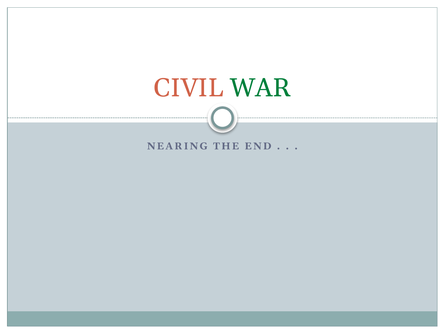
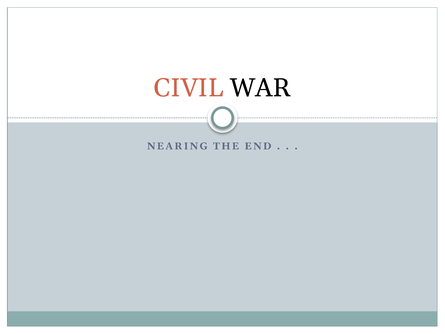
WAR colour: green -> black (260, 88)
